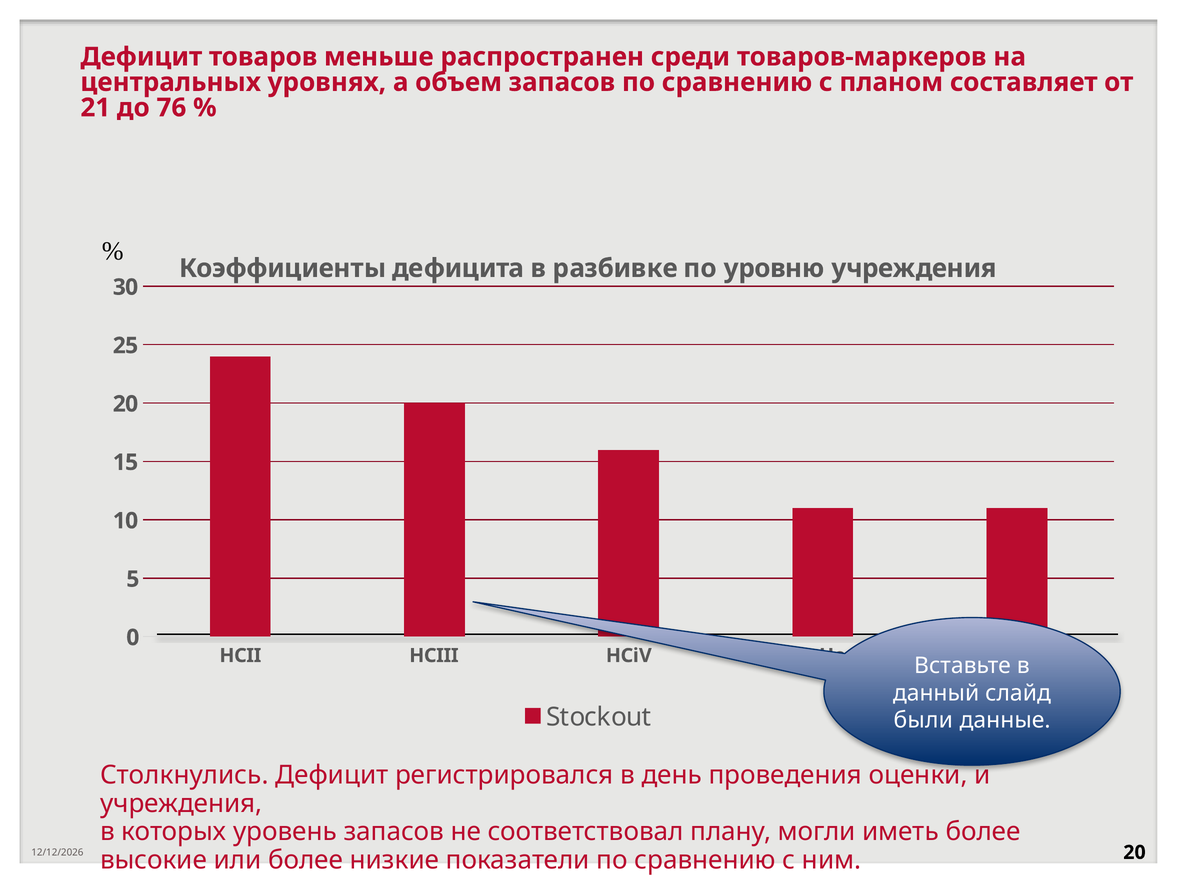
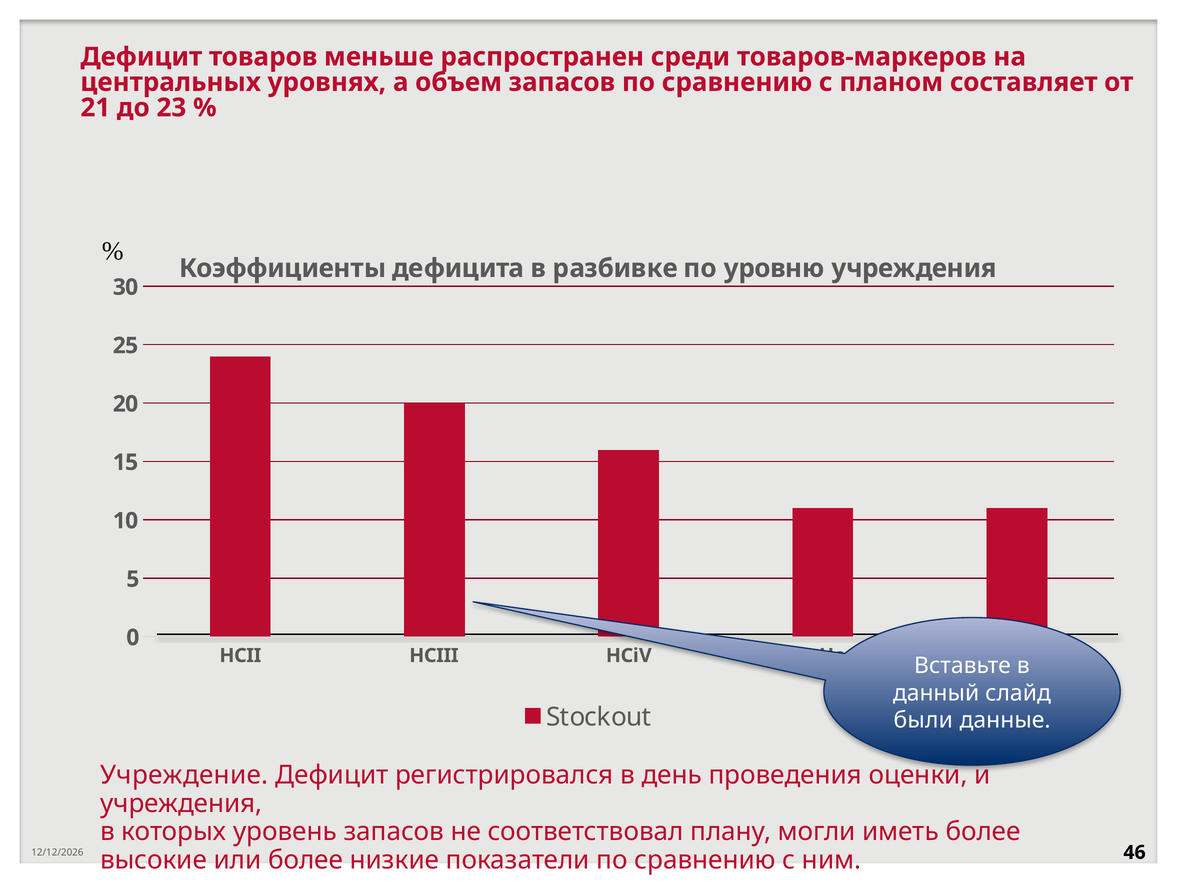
76: 76 -> 23 (171, 108)
Столкнулись: Столкнулись -> Учреждение (184, 775)
ним 20: 20 -> 46 (1134, 852)
